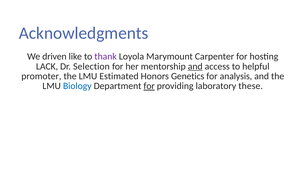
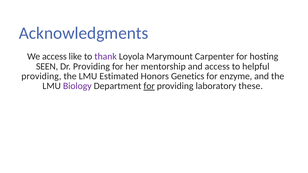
We driven: driven -> access (54, 57)
LACK: LACK -> SEEN (47, 66)
Dr Selection: Selection -> Providing (91, 66)
and underline: present -> none (195, 66)
promoter: promoter -> providing (41, 76)
analysis: analysis -> enzyme (236, 76)
Biology colour: blue -> purple (77, 86)
